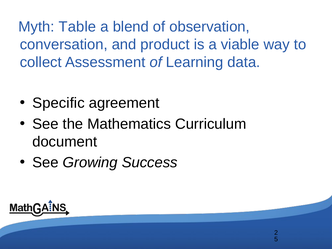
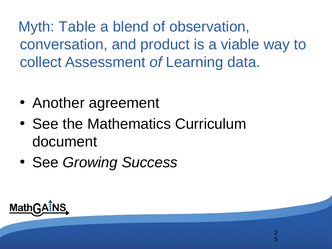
Specific: Specific -> Another (59, 103)
